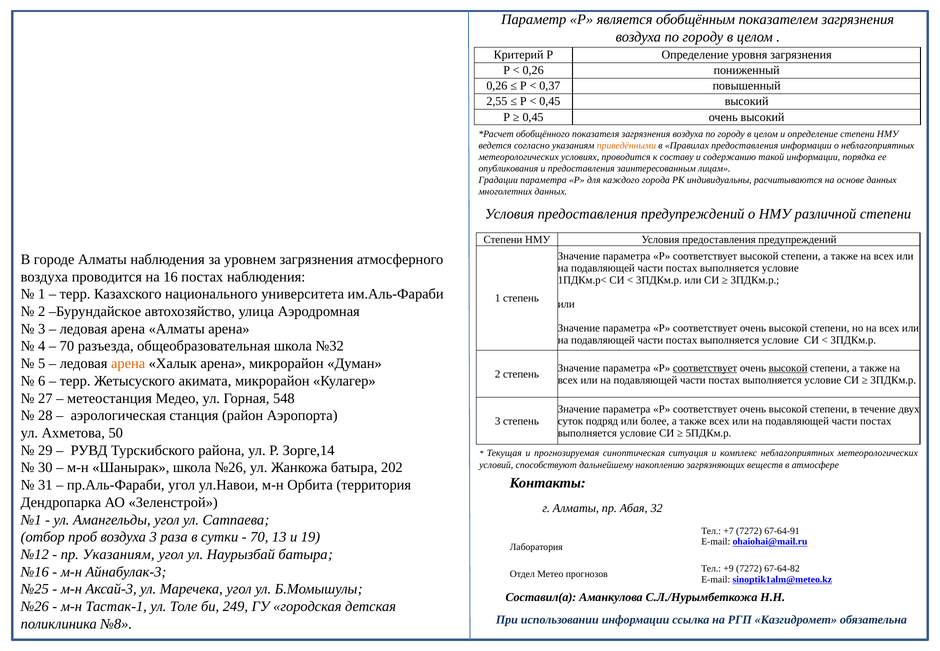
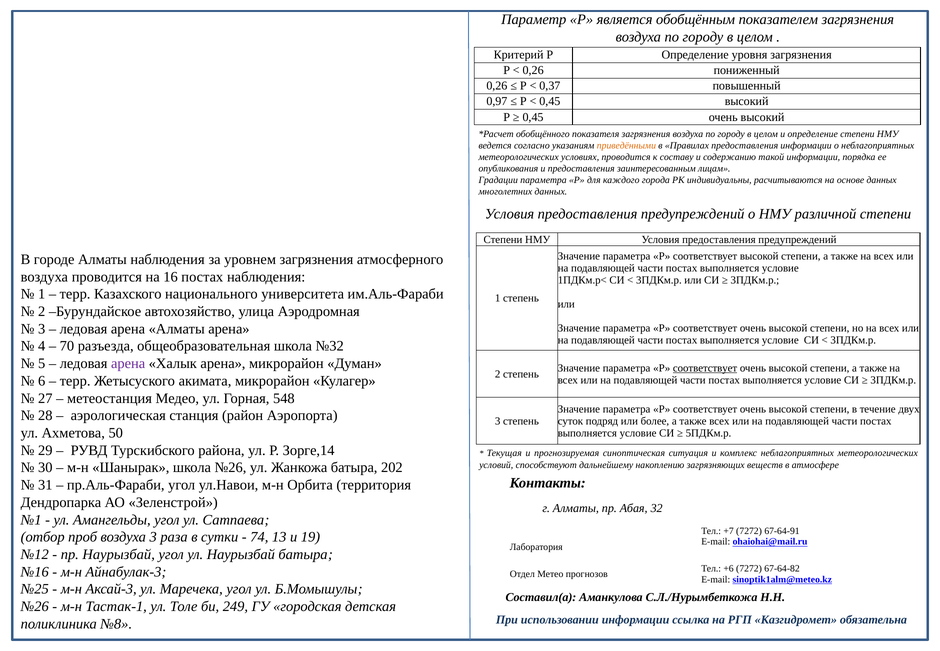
2,55: 2,55 -> 0,97 (497, 101)
арена colour: orange -> purple (128, 363)
высокой underline: present -> none (788, 368)
70: 70 -> 74 (259, 537)
пр Указаниям: Указаниям -> Наурызбай (119, 554)
+9: +9 -> +6 (729, 568)
